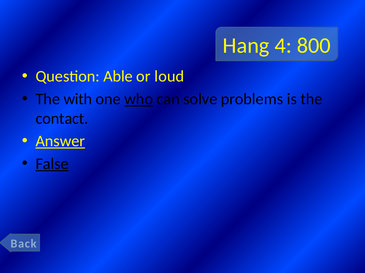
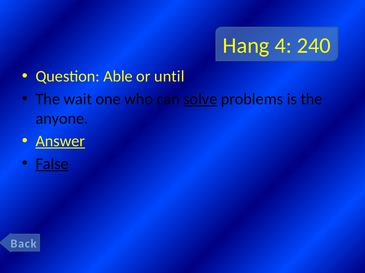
800: 800 -> 240 (314, 46)
loud: loud -> until (169, 77)
with: with -> wait (78, 99)
who underline: present -> none (139, 99)
solve underline: none -> present (200, 99)
contact: contact -> anyone (62, 119)
